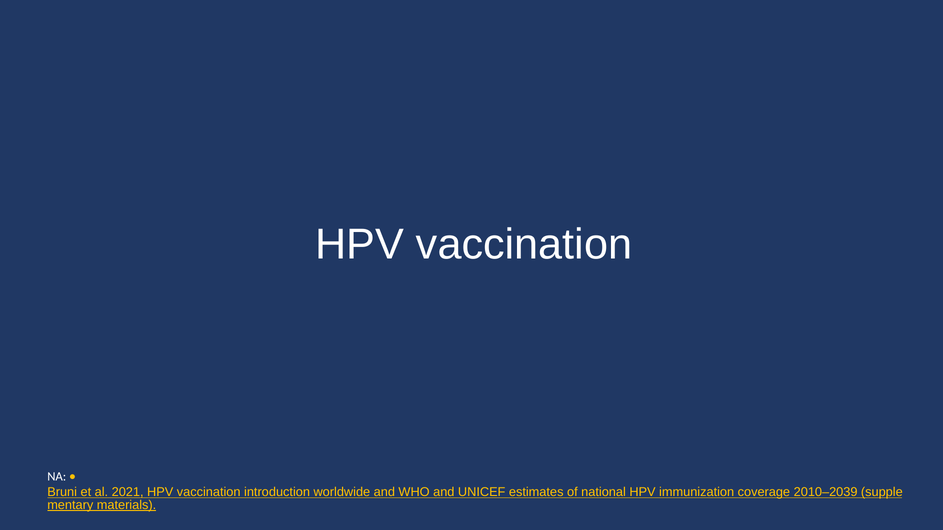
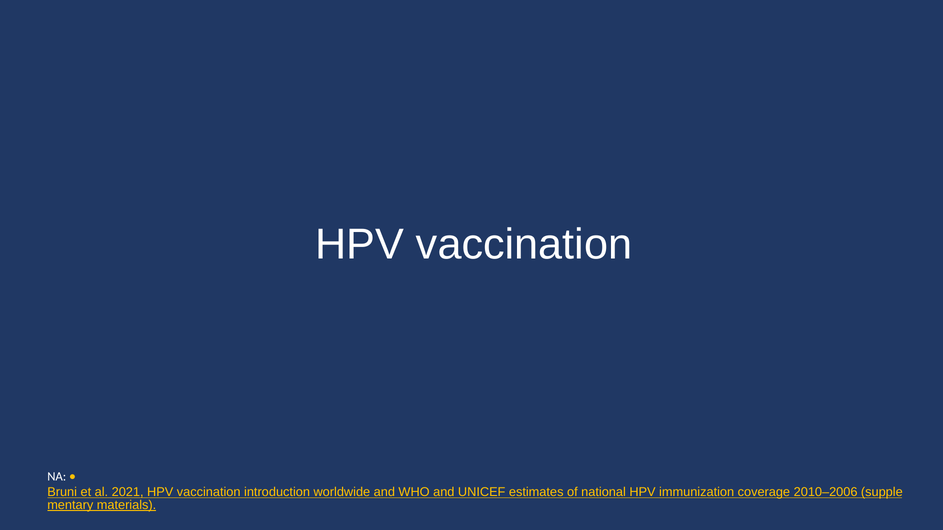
2010–2039: 2010–2039 -> 2010–2006 (826, 492)
